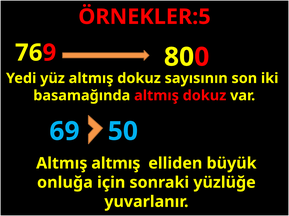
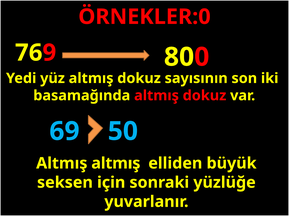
ÖRNEKLER:5: ÖRNEKLER:5 -> ÖRNEKLER:0 (144, 17)
onluğa: onluğa -> seksen (65, 183)
